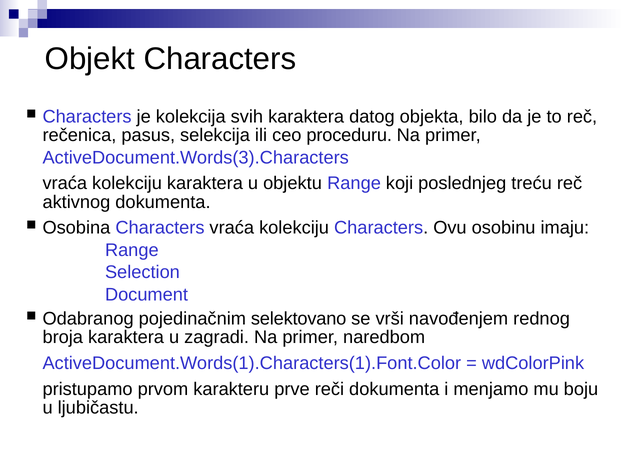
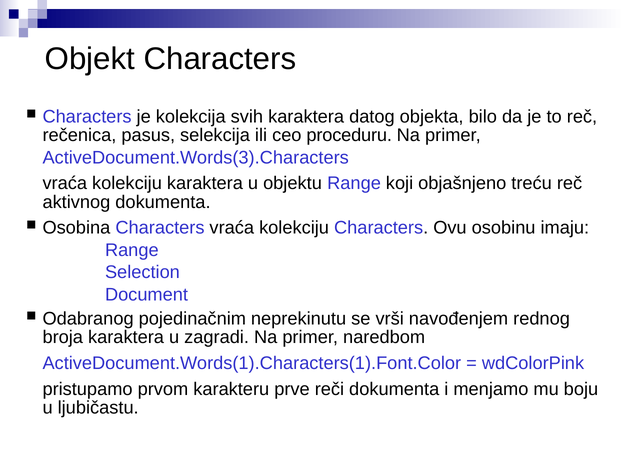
poslednjeg: poslednjeg -> objašnjeno (462, 183)
selektovano: selektovano -> neprekinutu (299, 319)
